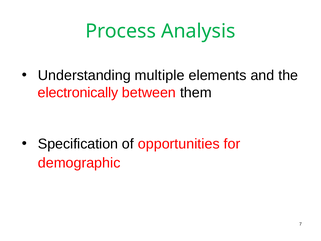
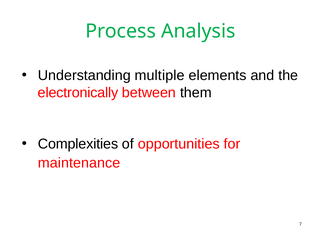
Specification: Specification -> Complexities (78, 144)
demographic: demographic -> maintenance (79, 163)
